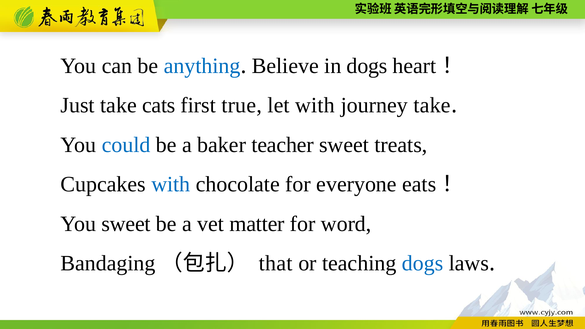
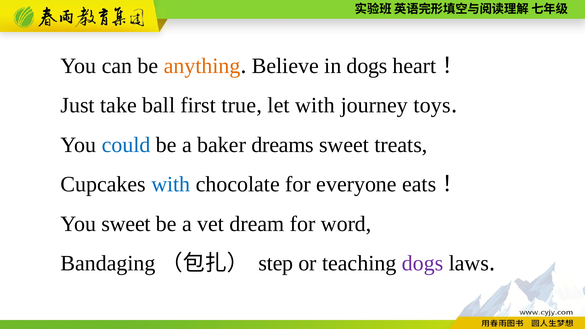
anything colour: blue -> orange (202, 66)
cats: cats -> ball (159, 105)
journey take: take -> toys (432, 105)
teacher: teacher -> dreams (283, 145)
matter: matter -> dream (257, 224)
that: that -> step (276, 263)
dogs colour: blue -> purple (423, 263)
